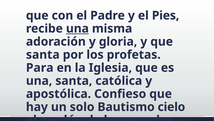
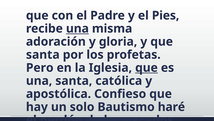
Para: Para -> Pero (40, 67)
que underline: none -> present (146, 67)
cielo: cielo -> haré (171, 106)
